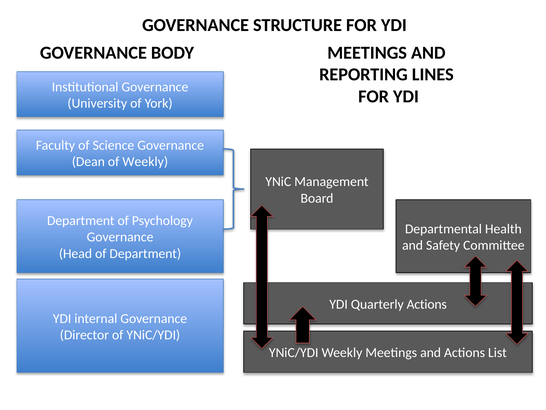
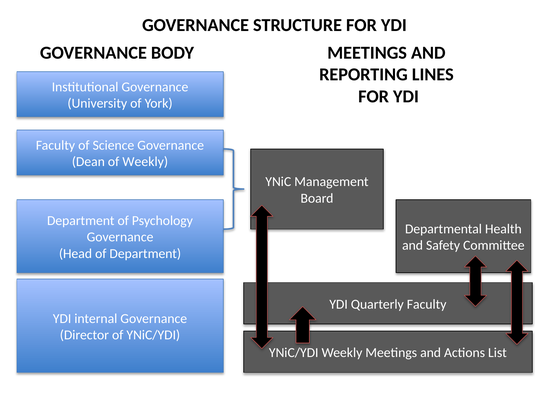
Quarterly Actions: Actions -> Faculty (427, 304)
